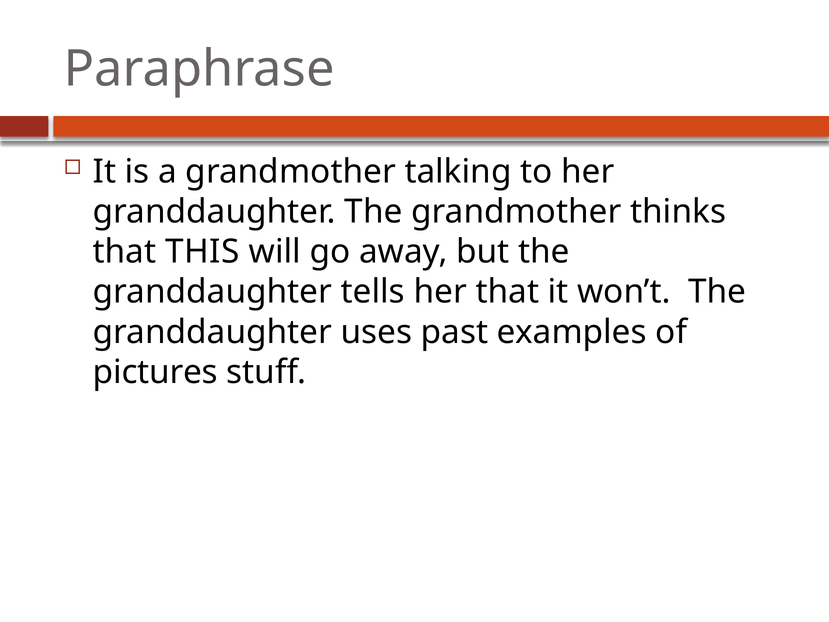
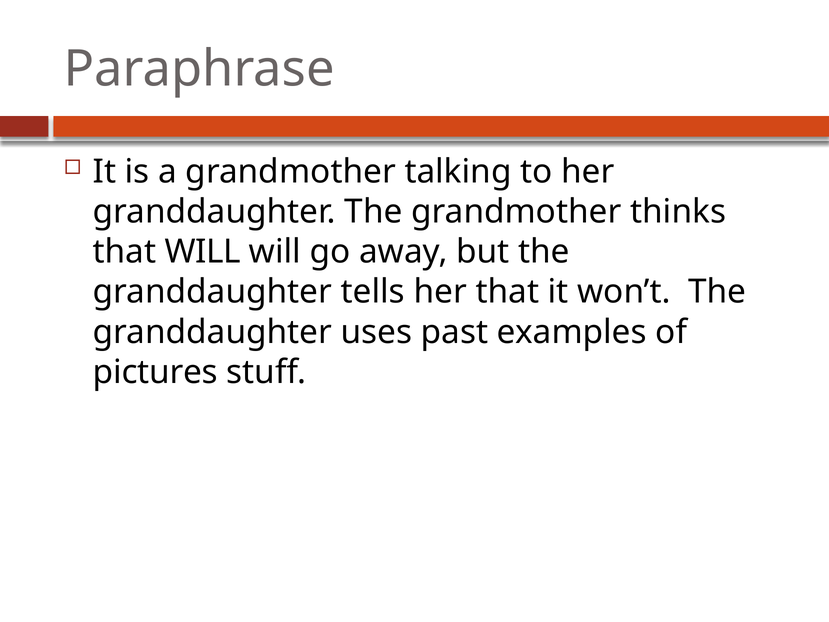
that THIS: THIS -> WILL (203, 252)
